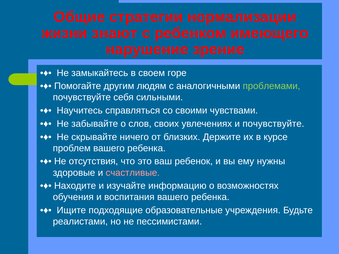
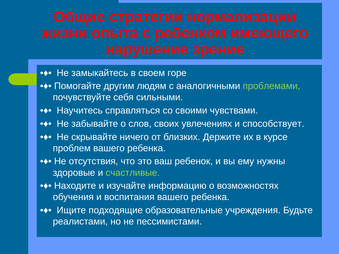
знают: знают -> опыта (115, 33)
и почувствуйте: почувствуйте -> способствует (273, 124)
счастливые colour: pink -> light green (133, 173)
